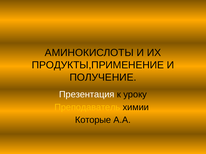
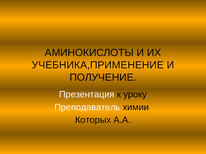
ПРОДУКТЫ,ПРИМЕНЕНИЕ: ПРОДУКТЫ,ПРИМЕНЕНИЕ -> УЧЕБНИКА,ПРИМЕНЕНИЕ (98, 65)
Преподаватель colour: yellow -> white (87, 108)
Которые: Которые -> Которых (93, 120)
